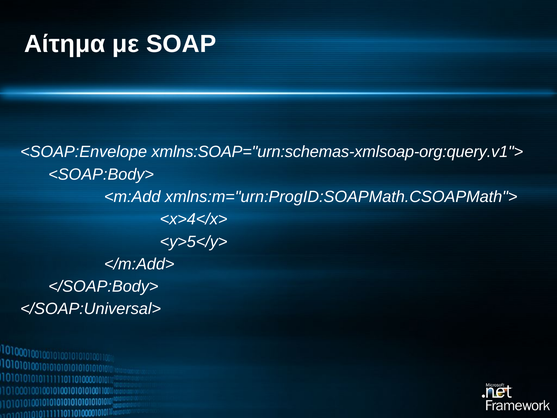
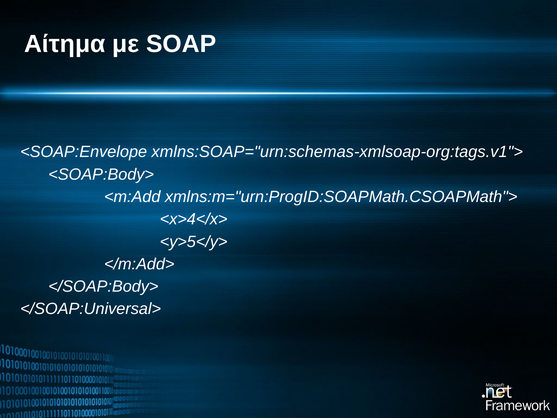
xmlns:SOAP="urn:schemas-xmlsoap-org:query.v1">: xmlns:SOAP="urn:schemas-xmlsoap-org:query.v1"> -> xmlns:SOAP="urn:schemas-xmlsoap-org:tags.v1"> (337, 152)
